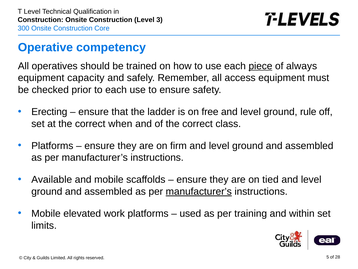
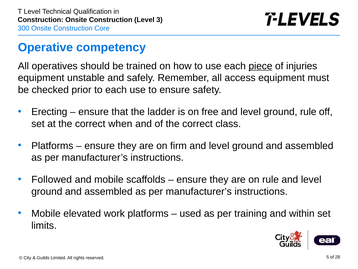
always: always -> injuries (302, 66)
capacity: capacity -> unstable (86, 78)
Available: Available -> Followed (52, 179)
on tied: tied -> rule (270, 179)
manufacturer’s underline: present -> none (199, 191)
